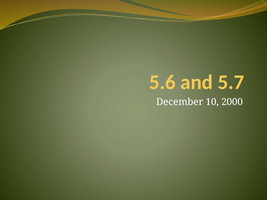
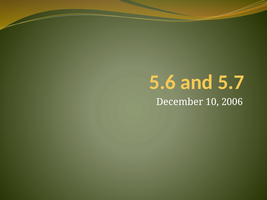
2000: 2000 -> 2006 (232, 102)
